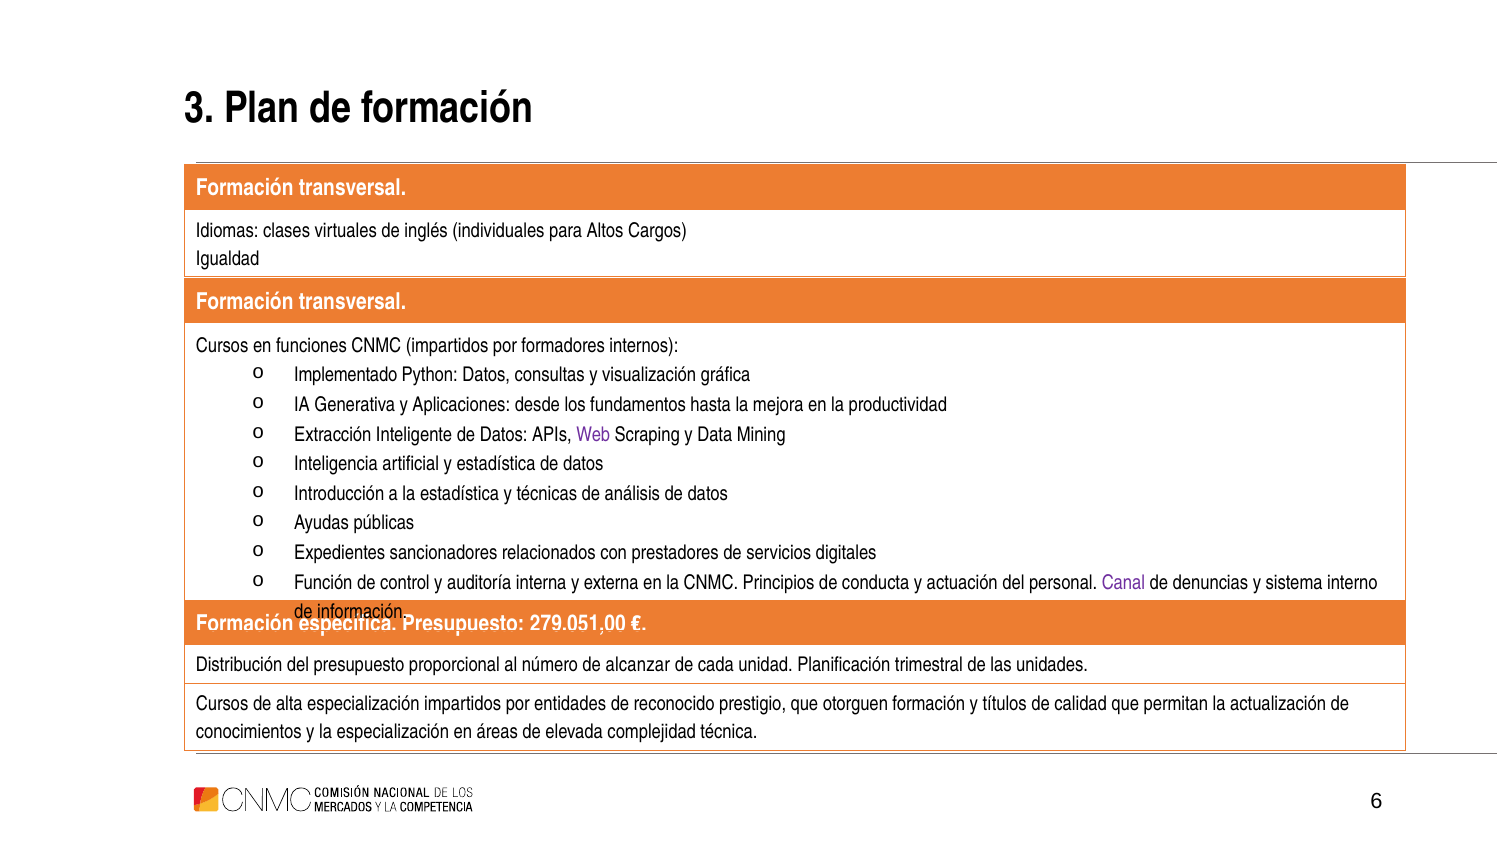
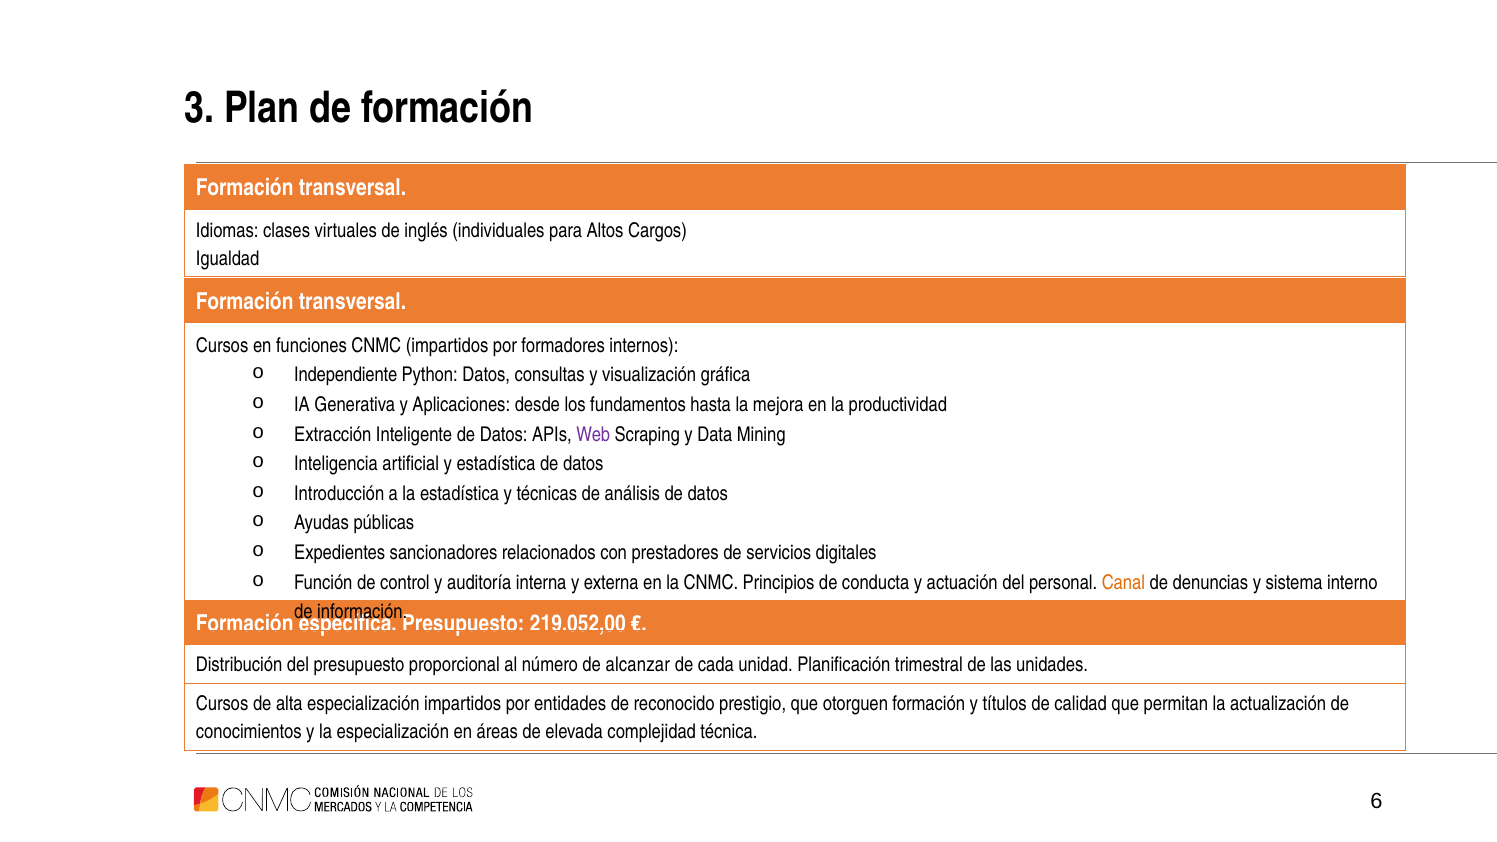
Implementado: Implementado -> Independiente (346, 375)
Canal colour: purple -> orange (1123, 583)
279.051,00: 279.051,00 -> 219.052,00 (578, 624)
